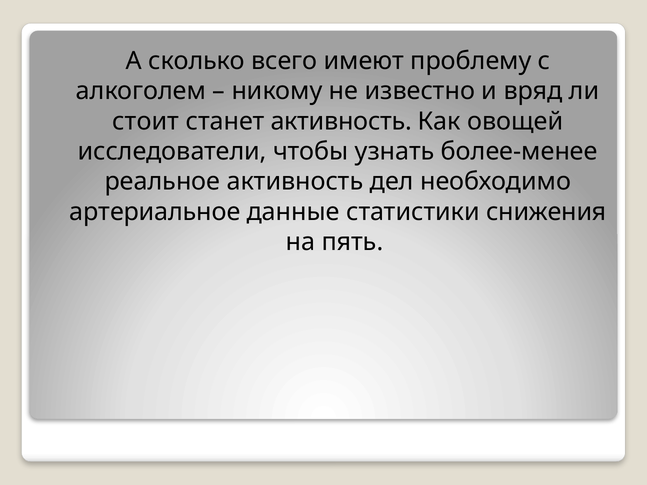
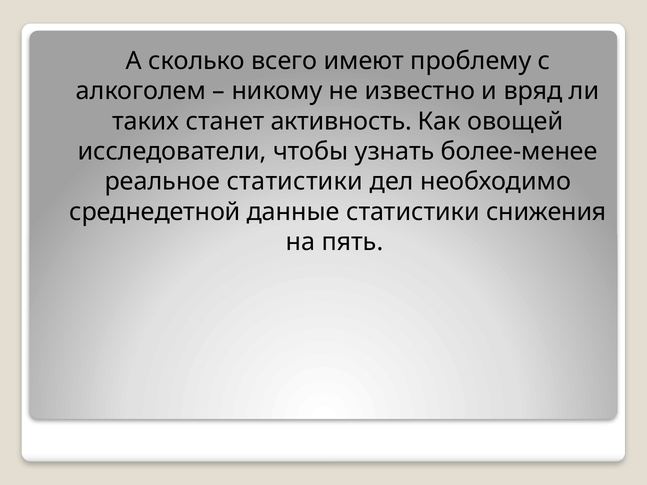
стоит: стоит -> таких (146, 121)
реальное активность: активность -> статистики (295, 182)
артериальное: артериальное -> среднедетной (155, 212)
